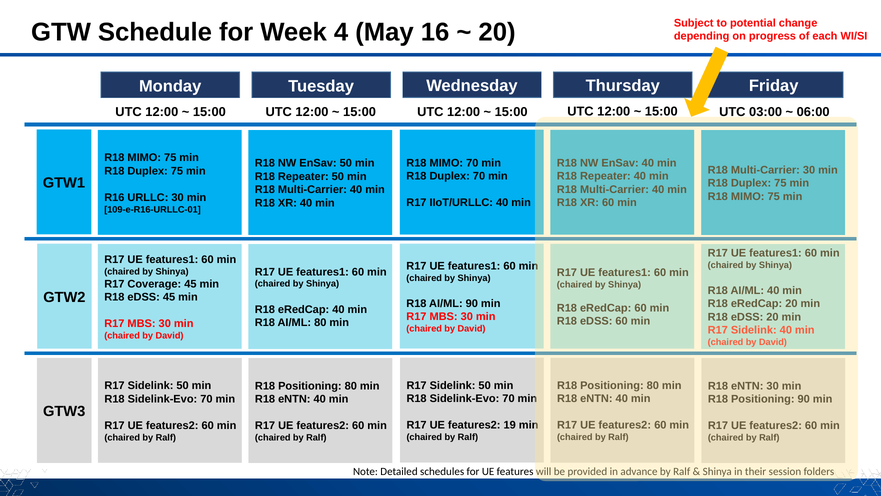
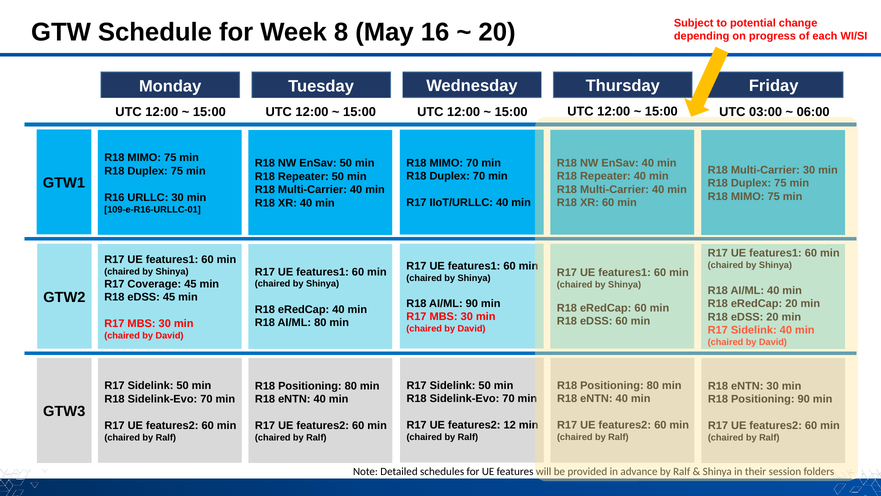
4: 4 -> 8 (341, 32)
19: 19 -> 12 (510, 425)
